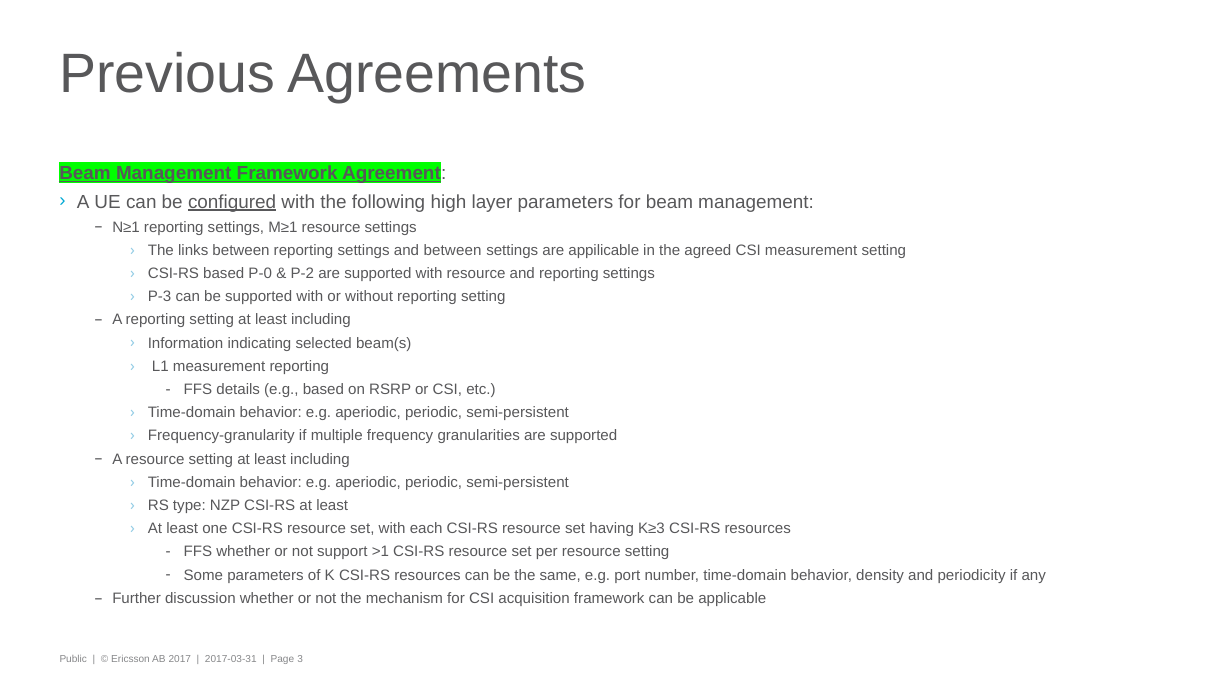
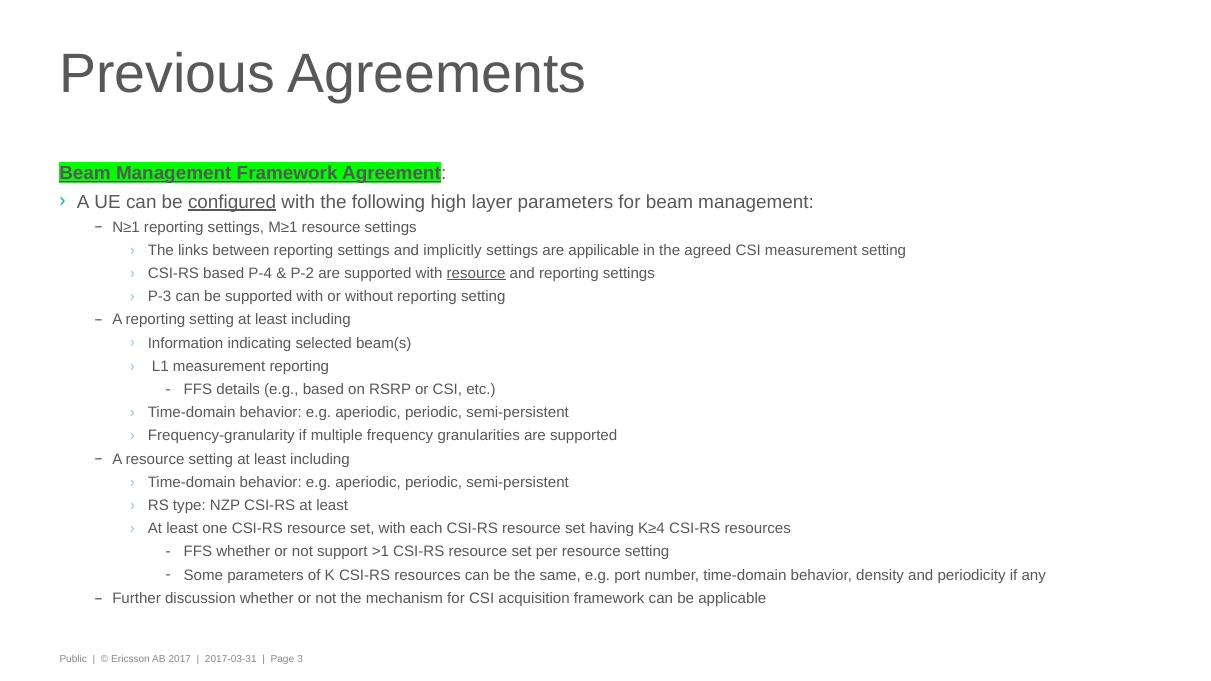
and between: between -> implicitly (453, 250)
P-0: P-0 -> P-4 (260, 273)
resource underline: none -> present (476, 273)
K≥3: K≥3 -> K≥4 (651, 529)
